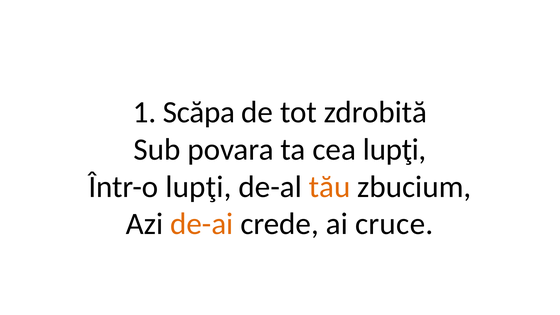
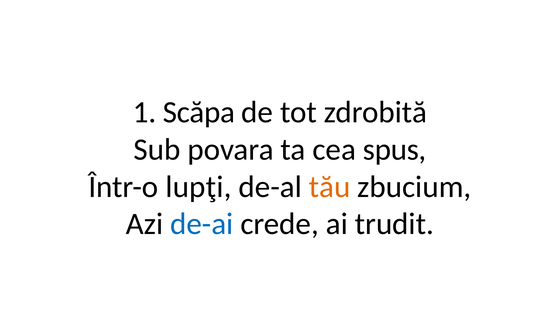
cea lupţi: lupţi -> spus (395, 149)
de-ai colour: orange -> blue (202, 224)
cruce: cruce -> trudit (394, 224)
